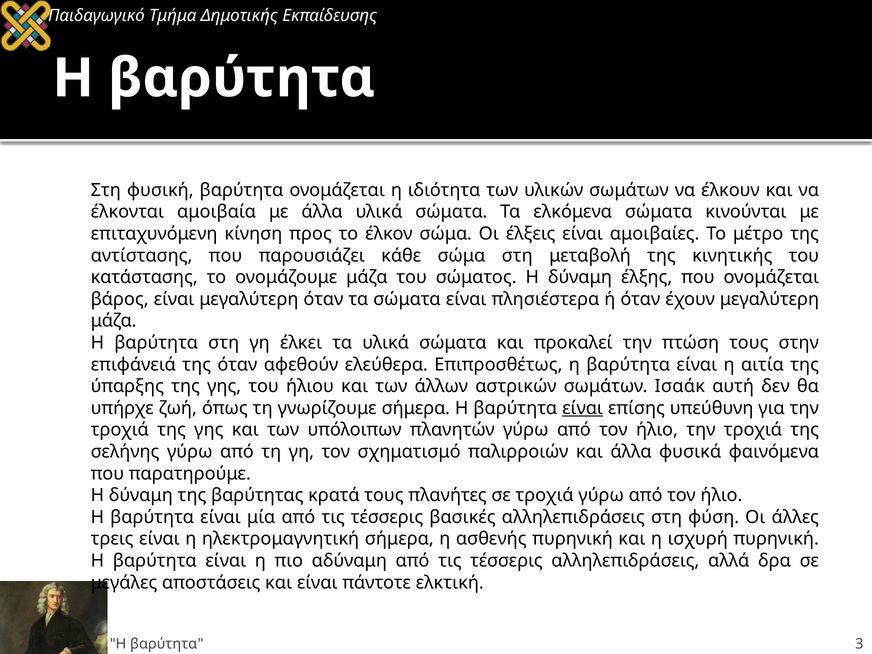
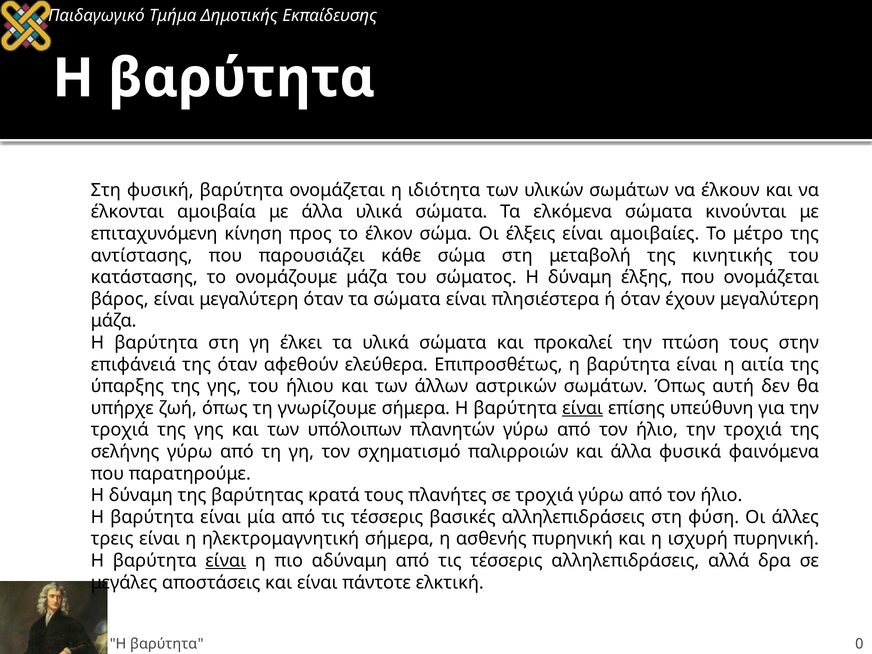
σωμάτων Ισαάκ: Ισαάκ -> Όπως (680, 386)
είναι underline: none -> present (226, 561)
3: 3 -> 0 (859, 644)
